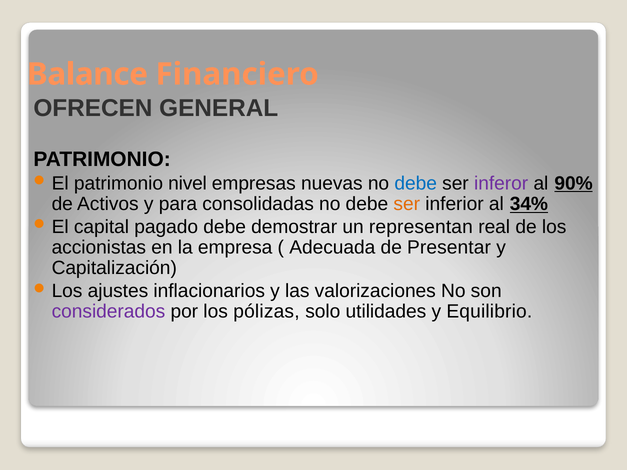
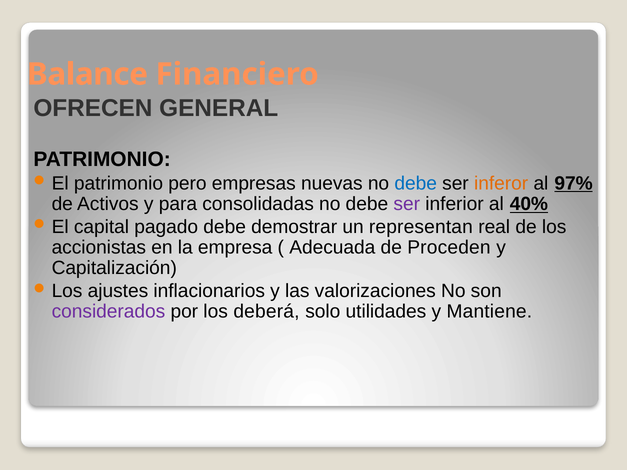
nivel: nivel -> pero (187, 183)
inferor colour: purple -> orange (501, 183)
90%: 90% -> 97% (574, 183)
ser colour: orange -> purple (407, 204)
34%: 34% -> 40% (529, 204)
Presentar: Presentar -> Proceden (449, 248)
pólizas: pólizas -> deberá (266, 312)
Equilibrio: Equilibrio -> Mantiene (489, 312)
